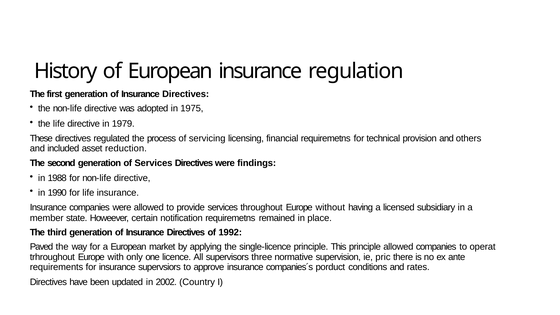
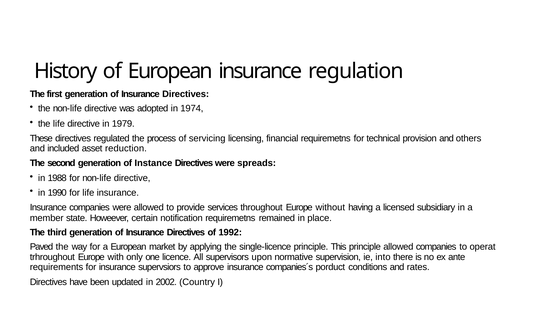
1975: 1975 -> 1974 (192, 109)
of Services: Services -> Instance (153, 163)
findings: findings -> spreads (257, 163)
three: three -> upon (262, 257)
pric: pric -> into (383, 257)
